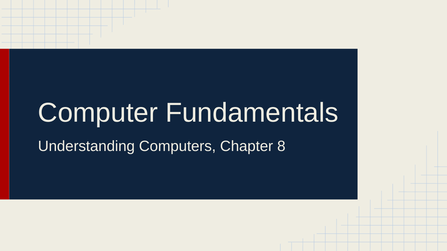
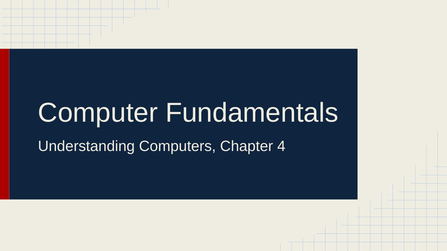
8: 8 -> 4 (281, 146)
